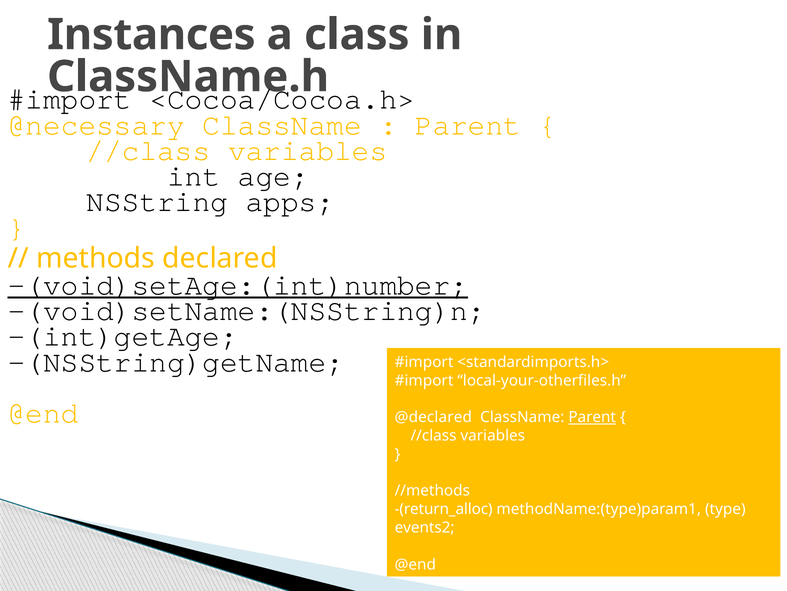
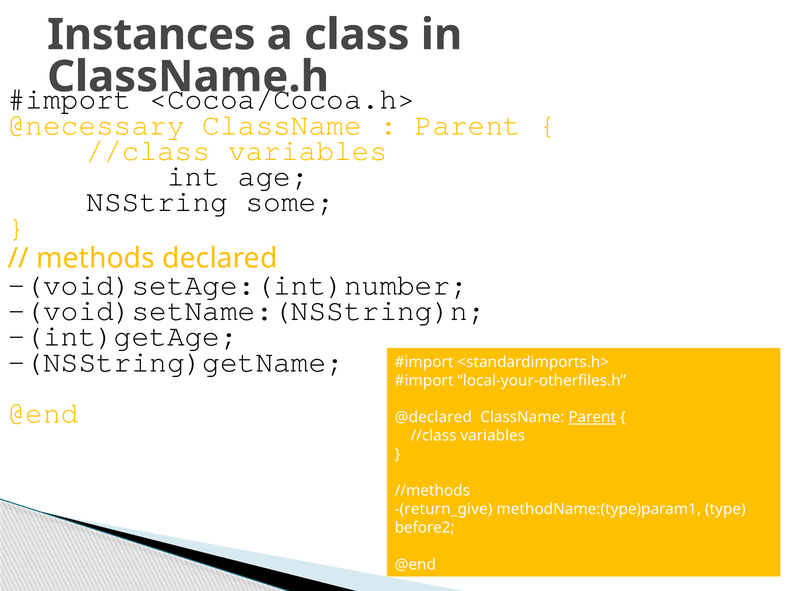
apps: apps -> some (290, 201)
-(void)setAge:(int)number underline: present -> none (238, 284)
-(return_alloc: -(return_alloc -> -(return_give (443, 509)
events2: events2 -> before2 (425, 527)
